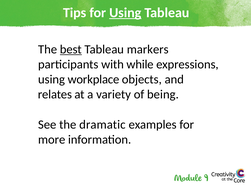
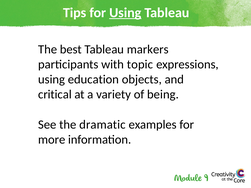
best underline: present -> none (71, 49)
while: while -> topic (140, 64)
workplace: workplace -> education (93, 80)
relates: relates -> critical (55, 95)
